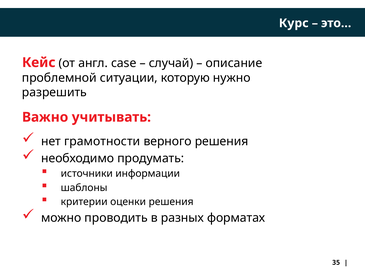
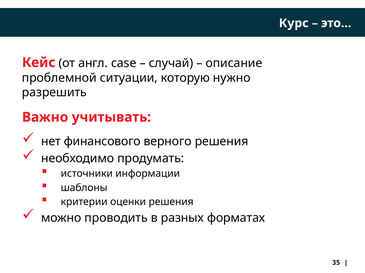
грамотности: грамотности -> финансового (102, 142)
